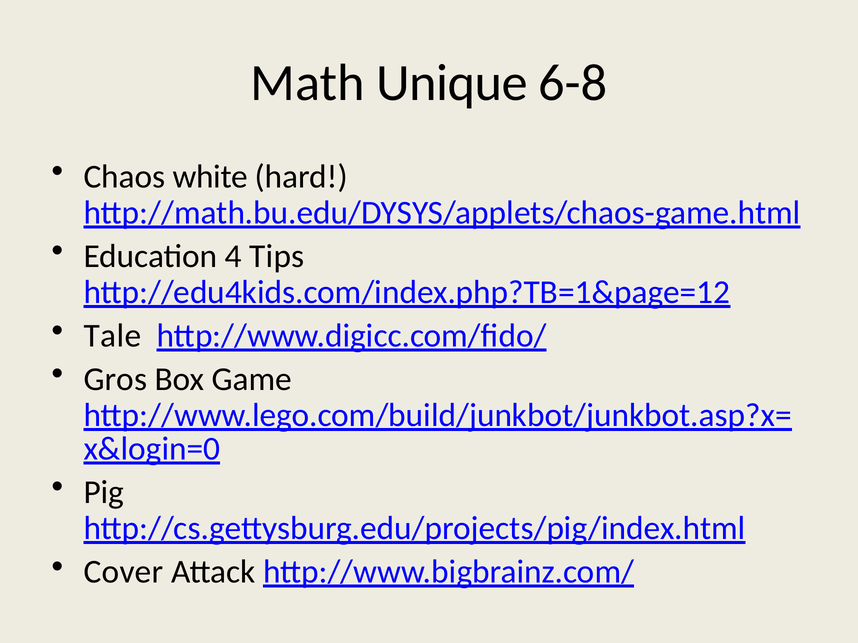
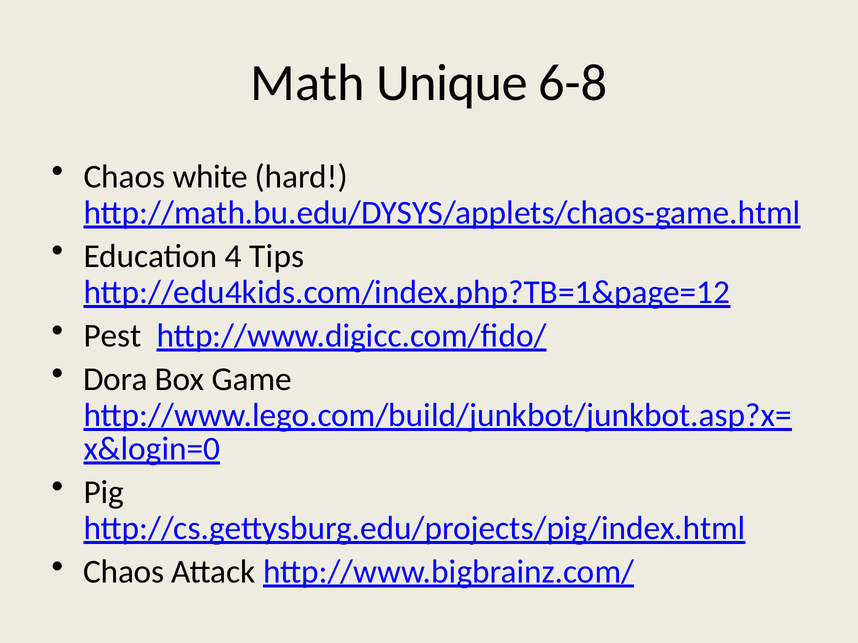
Tale: Tale -> Pest (113, 336)
Gros: Gros -> Dora (116, 380)
Cover: Cover -> Chaos (124, 572)
